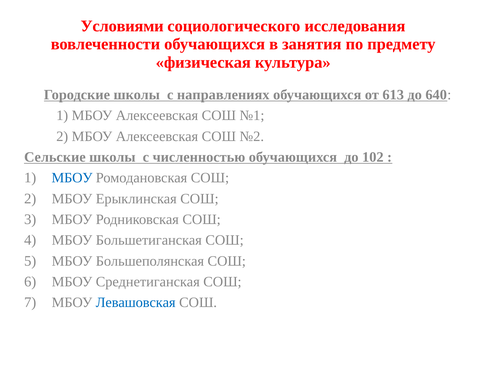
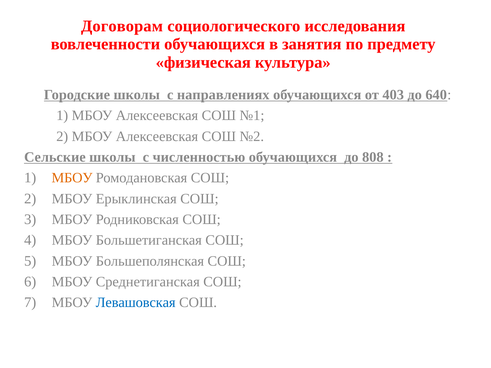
Условиями: Условиями -> Договорам (122, 26)
613: 613 -> 403 (393, 95)
102: 102 -> 808 (373, 157)
МБОУ colour: blue -> orange (72, 178)
